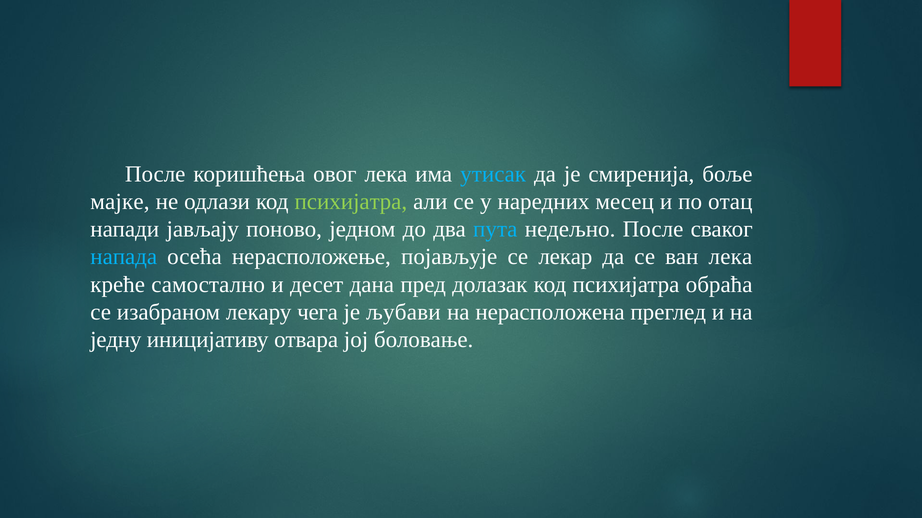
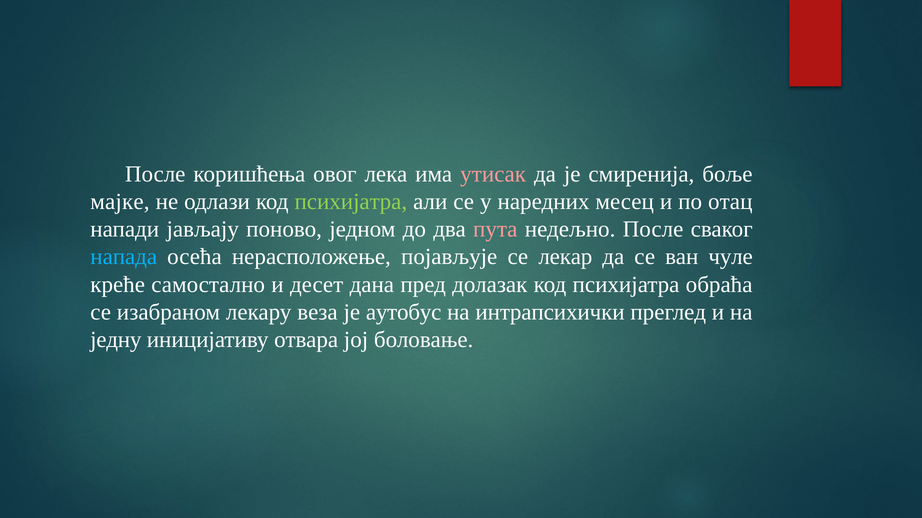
утисак colour: light blue -> pink (493, 174)
пута colour: light blue -> pink (495, 229)
ван лека: лека -> чуле (731, 257)
чега: чега -> веза (317, 312)
љубави: љубави -> аутобус (404, 312)
нерасположена: нерасположена -> интрапсихички (550, 312)
